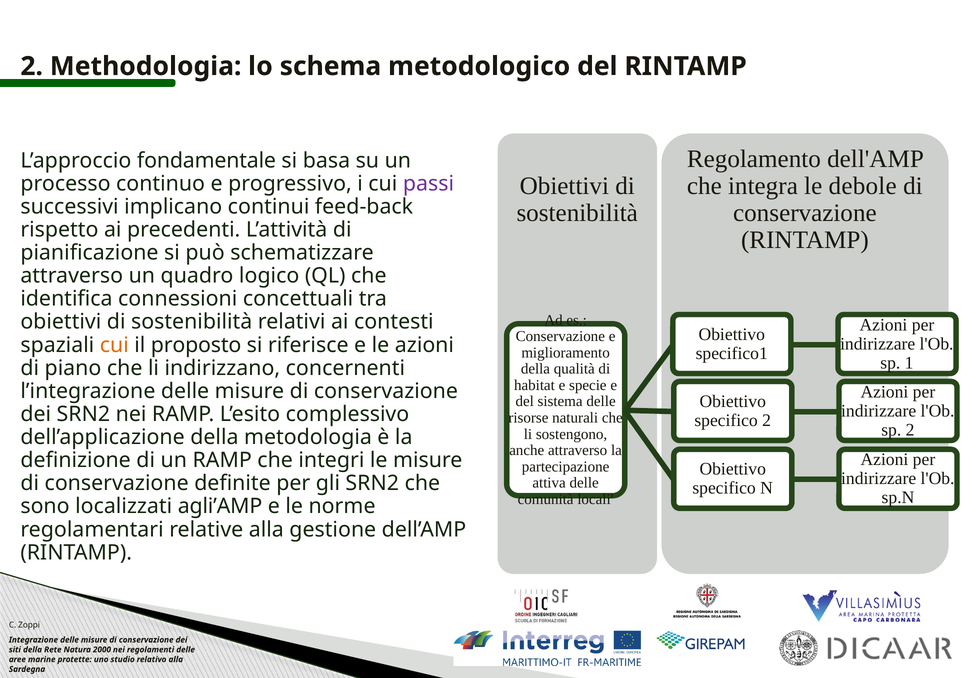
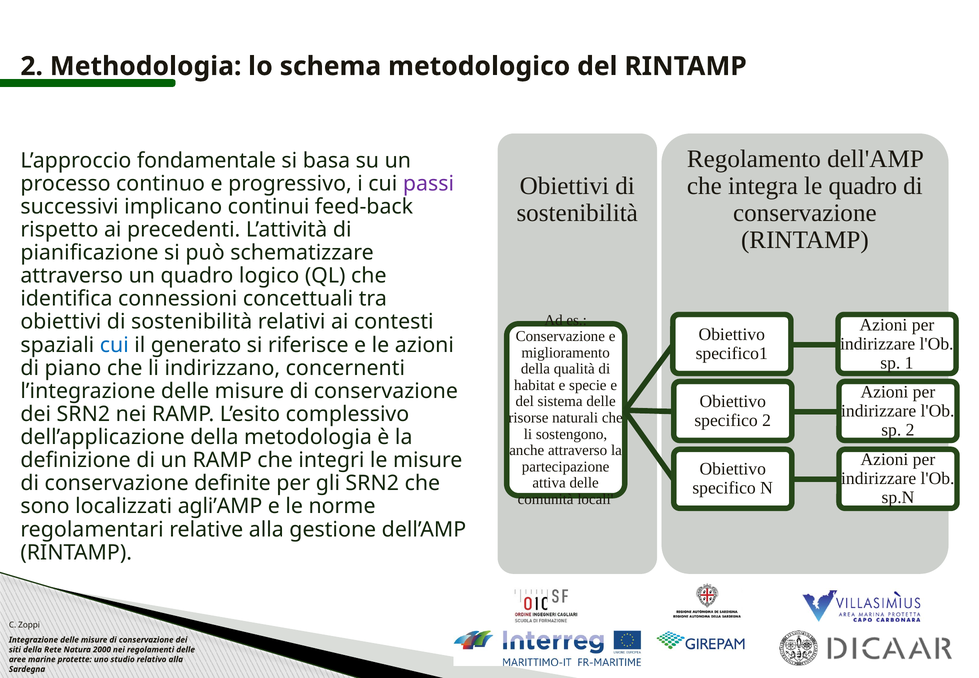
le debole: debole -> quadro (863, 186)
cui colour: orange -> blue (114, 345)
proposto: proposto -> generato (196, 345)
